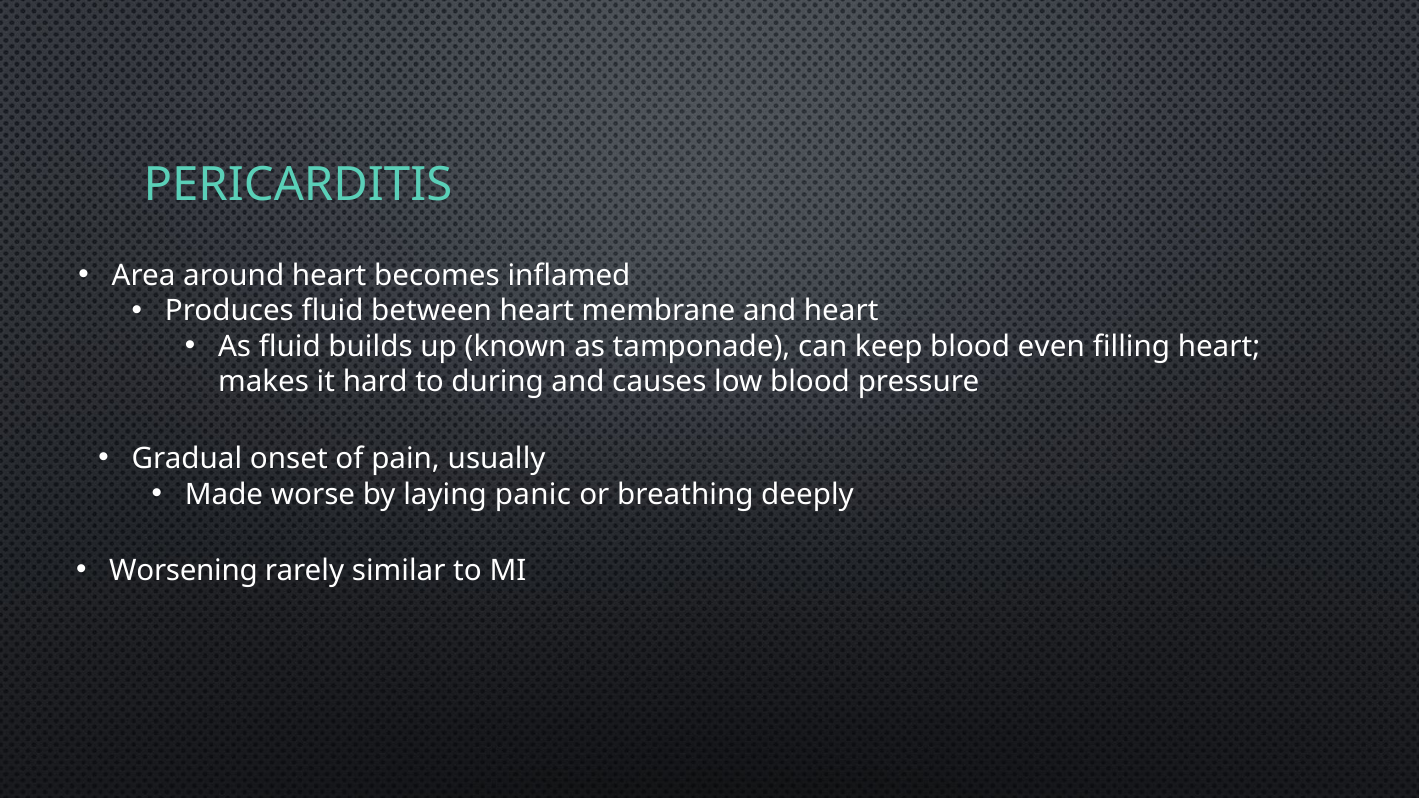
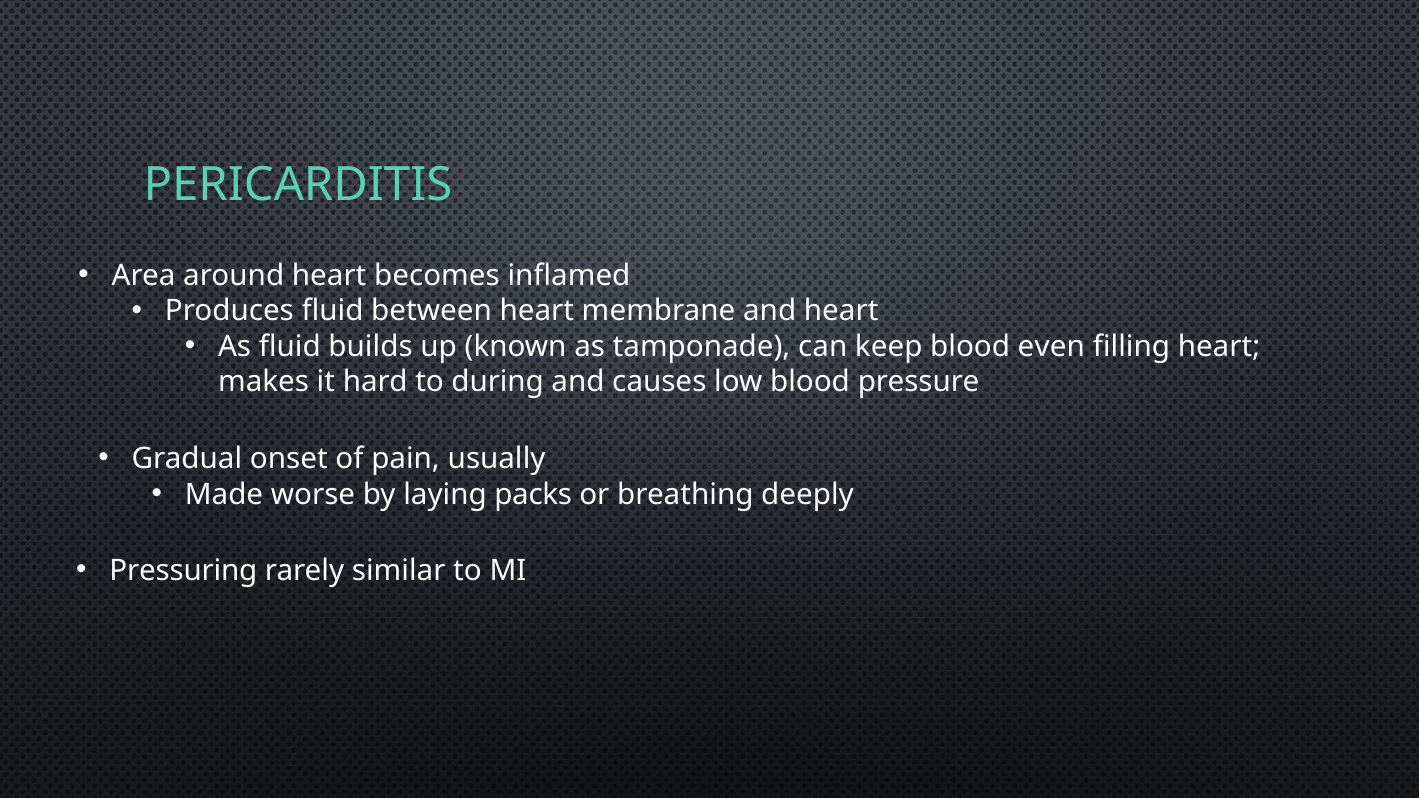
panic: panic -> packs (533, 494)
Worsening: Worsening -> Pressuring (183, 571)
